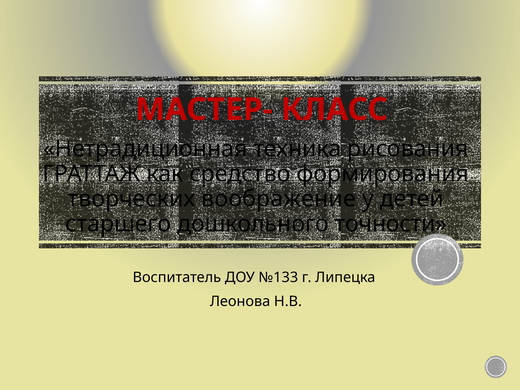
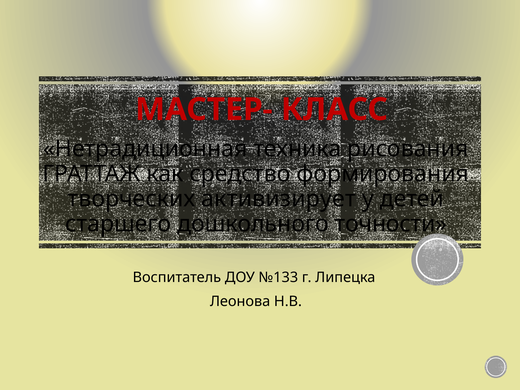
воображение: воображение -> активизирует (279, 199)
